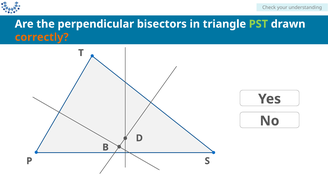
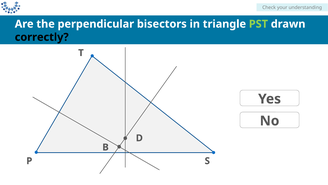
correctly colour: orange -> black (42, 37)
